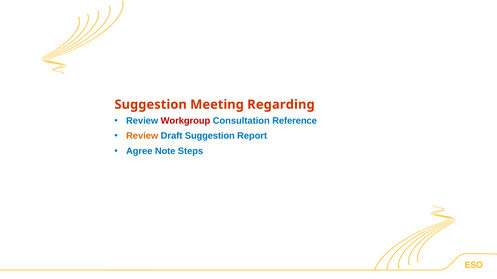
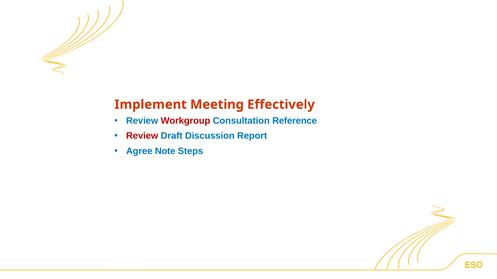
Suggestion: Suggestion -> Implement (151, 105)
Regarding: Regarding -> Effectively (281, 105)
Review colour: orange -> red (142, 136)
Draft Suggestion: Suggestion -> Discussion (210, 136)
